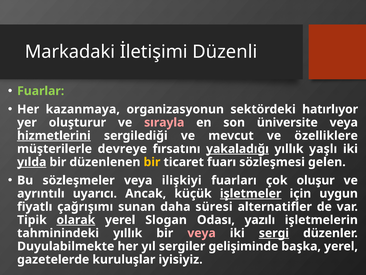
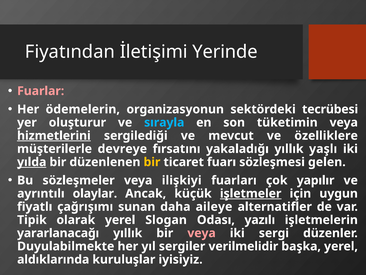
Markadaki: Markadaki -> Fiyatından (70, 52)
Düzenli: Düzenli -> Yerinde (225, 52)
Fuarlar colour: light green -> pink (41, 91)
kazanmaya: kazanmaya -> ödemelerin (83, 109)
hatırlıyor: hatırlıyor -> tecrübesi (330, 109)
sırayla colour: pink -> light blue (164, 122)
üniversite: üniversite -> tüketimin (287, 122)
yakaladığı underline: present -> none (237, 149)
oluşur: oluşur -> yapılır (316, 180)
uyarıcı: uyarıcı -> olaylar (95, 193)
süresi: süresi -> aileye (214, 206)
olarak underline: present -> none (76, 220)
tahminindeki: tahminindeki -> yararlanacağı (58, 233)
sergi underline: present -> none (274, 233)
gelişiminde: gelişiminde -> verilmelidir (243, 246)
gazetelerde: gazetelerde -> aldıklarında (53, 259)
